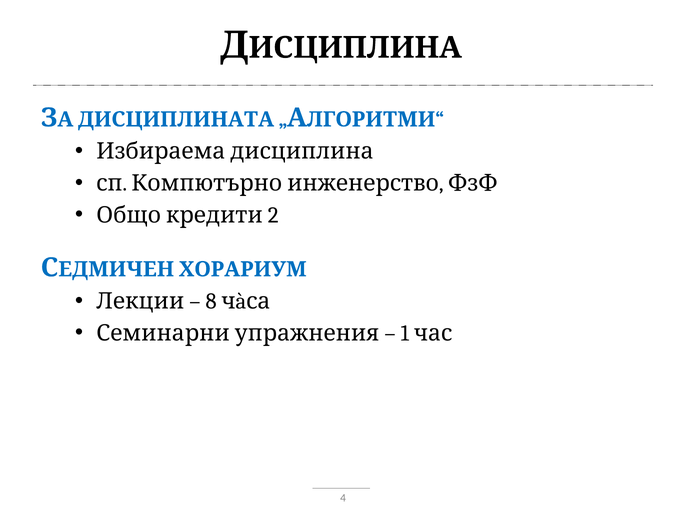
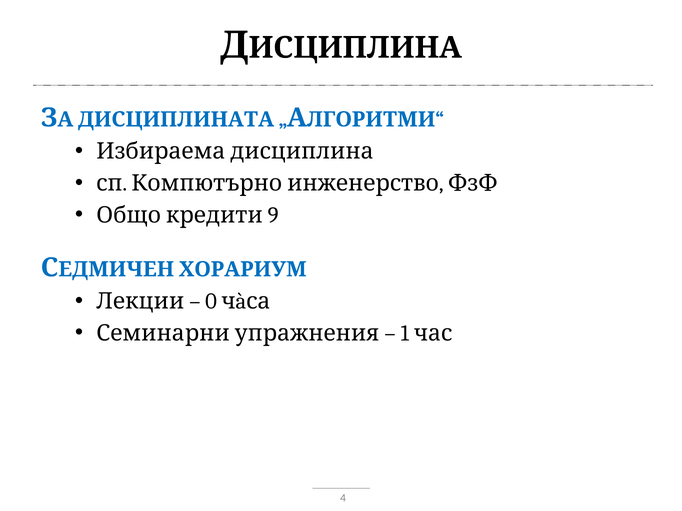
2: 2 -> 9 (273, 215)
8: 8 -> 0 (211, 302)
